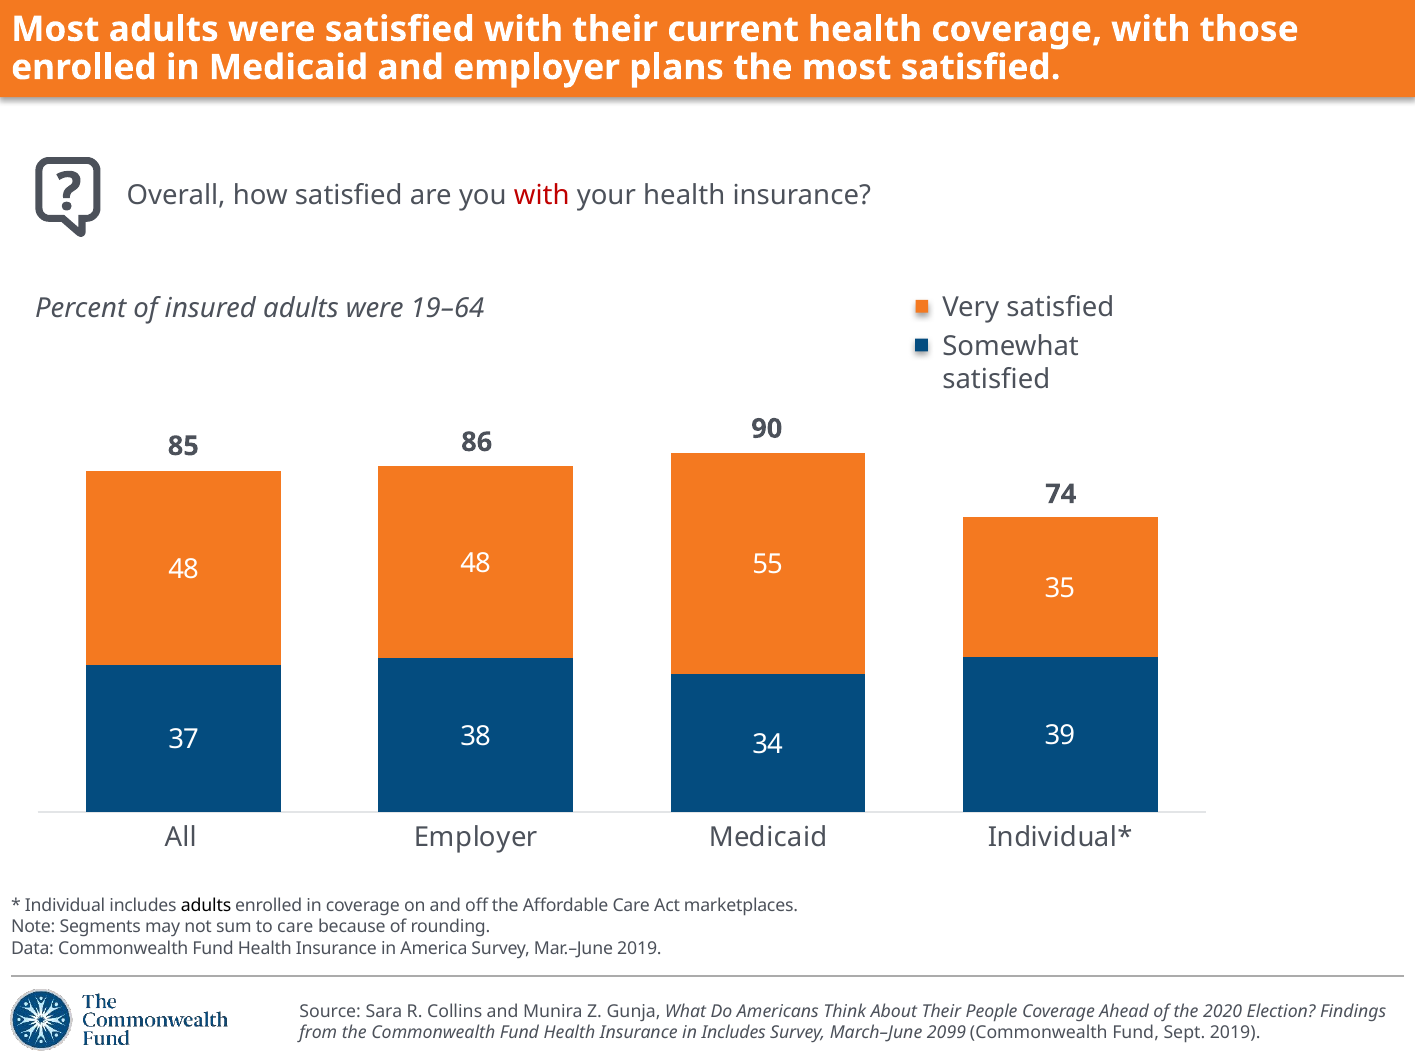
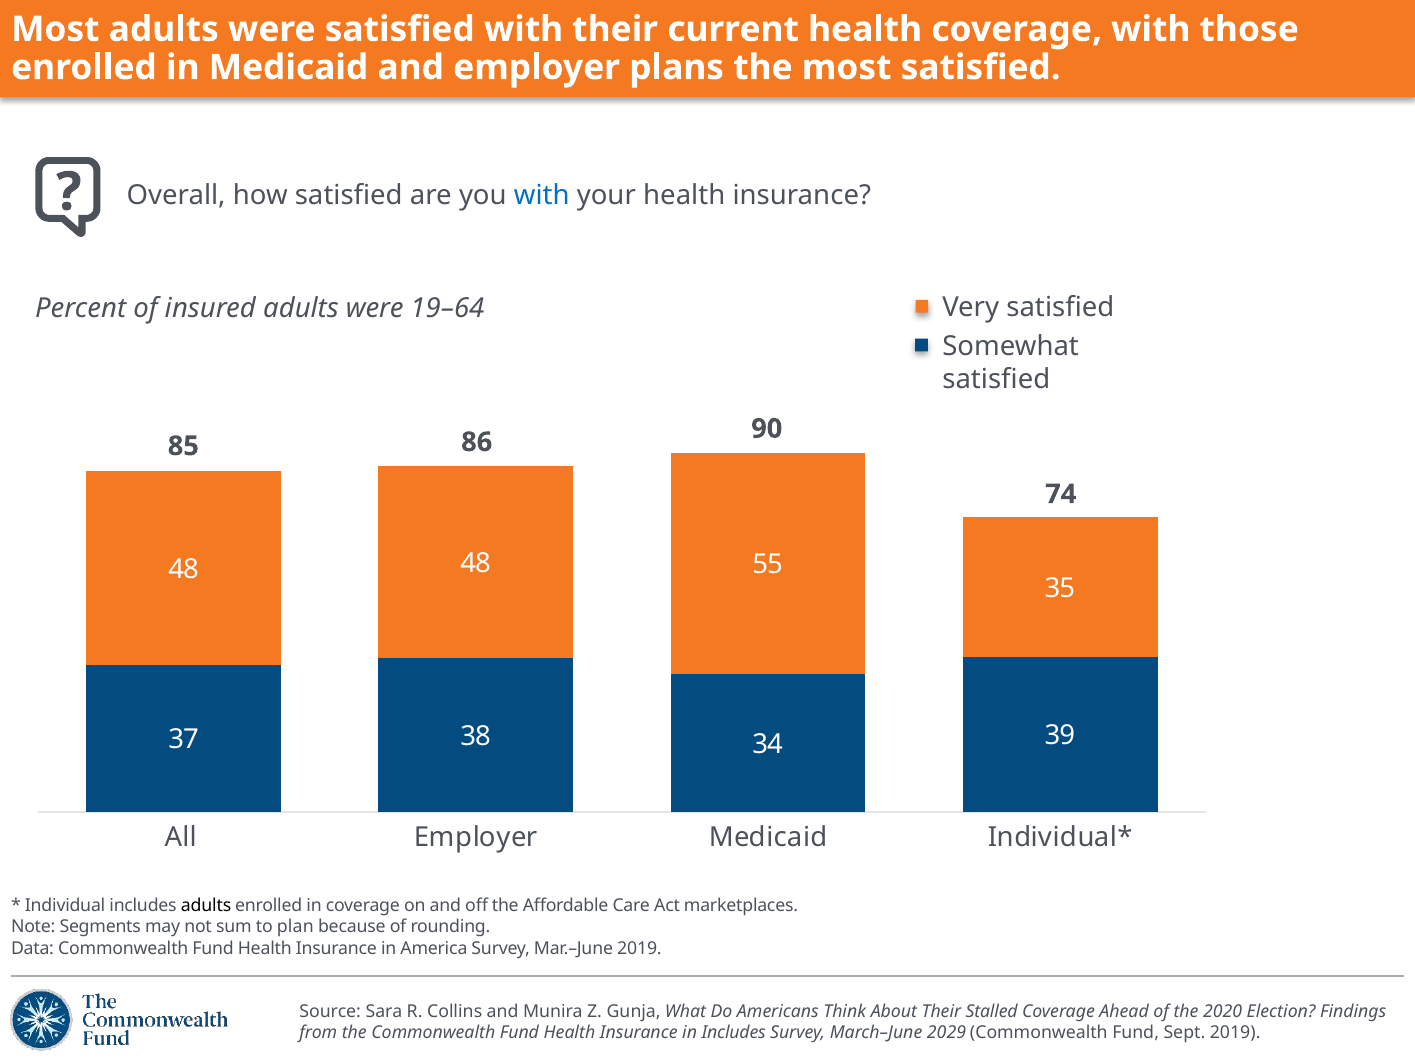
with colour: red -> blue (542, 196)
to care: care -> plan (295, 927)
People: People -> Stalled (992, 1012)
2099: 2099 -> 2029 (947, 1033)
